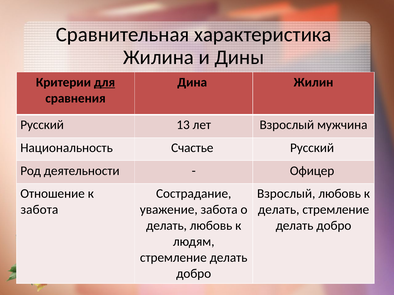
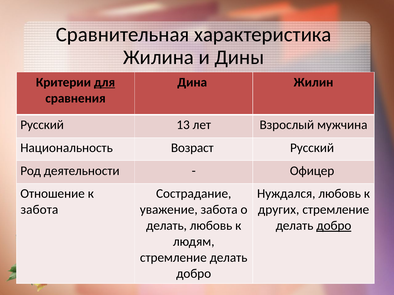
Счастье: Счастье -> Возраст (192, 148)
Взрослый: Взрослый -> Нуждался (286, 194)
делать: делать -> других (279, 210)
добро underline: none -> present (334, 226)
